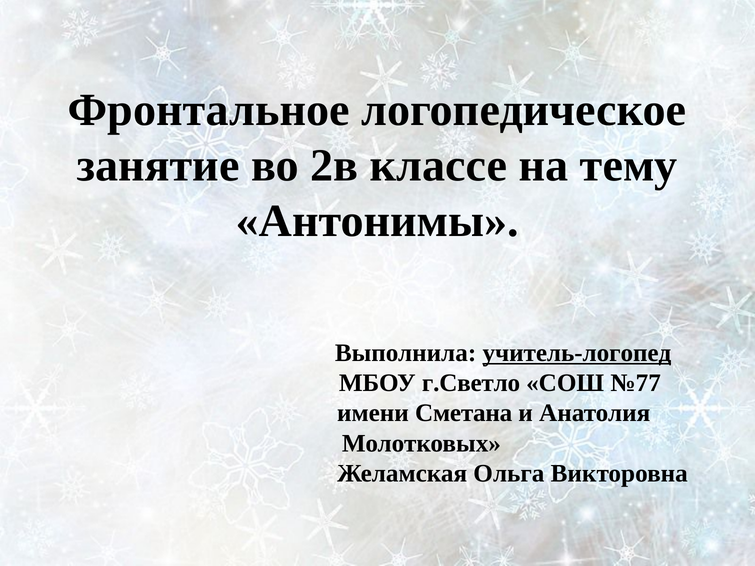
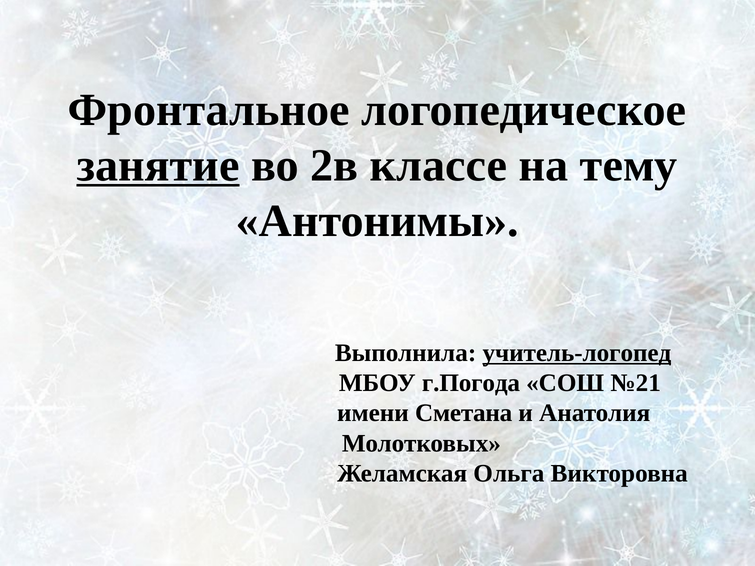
занятие underline: none -> present (158, 166)
г.Светло: г.Светло -> г.Погода (471, 383)
№77: №77 -> №21 (636, 383)
